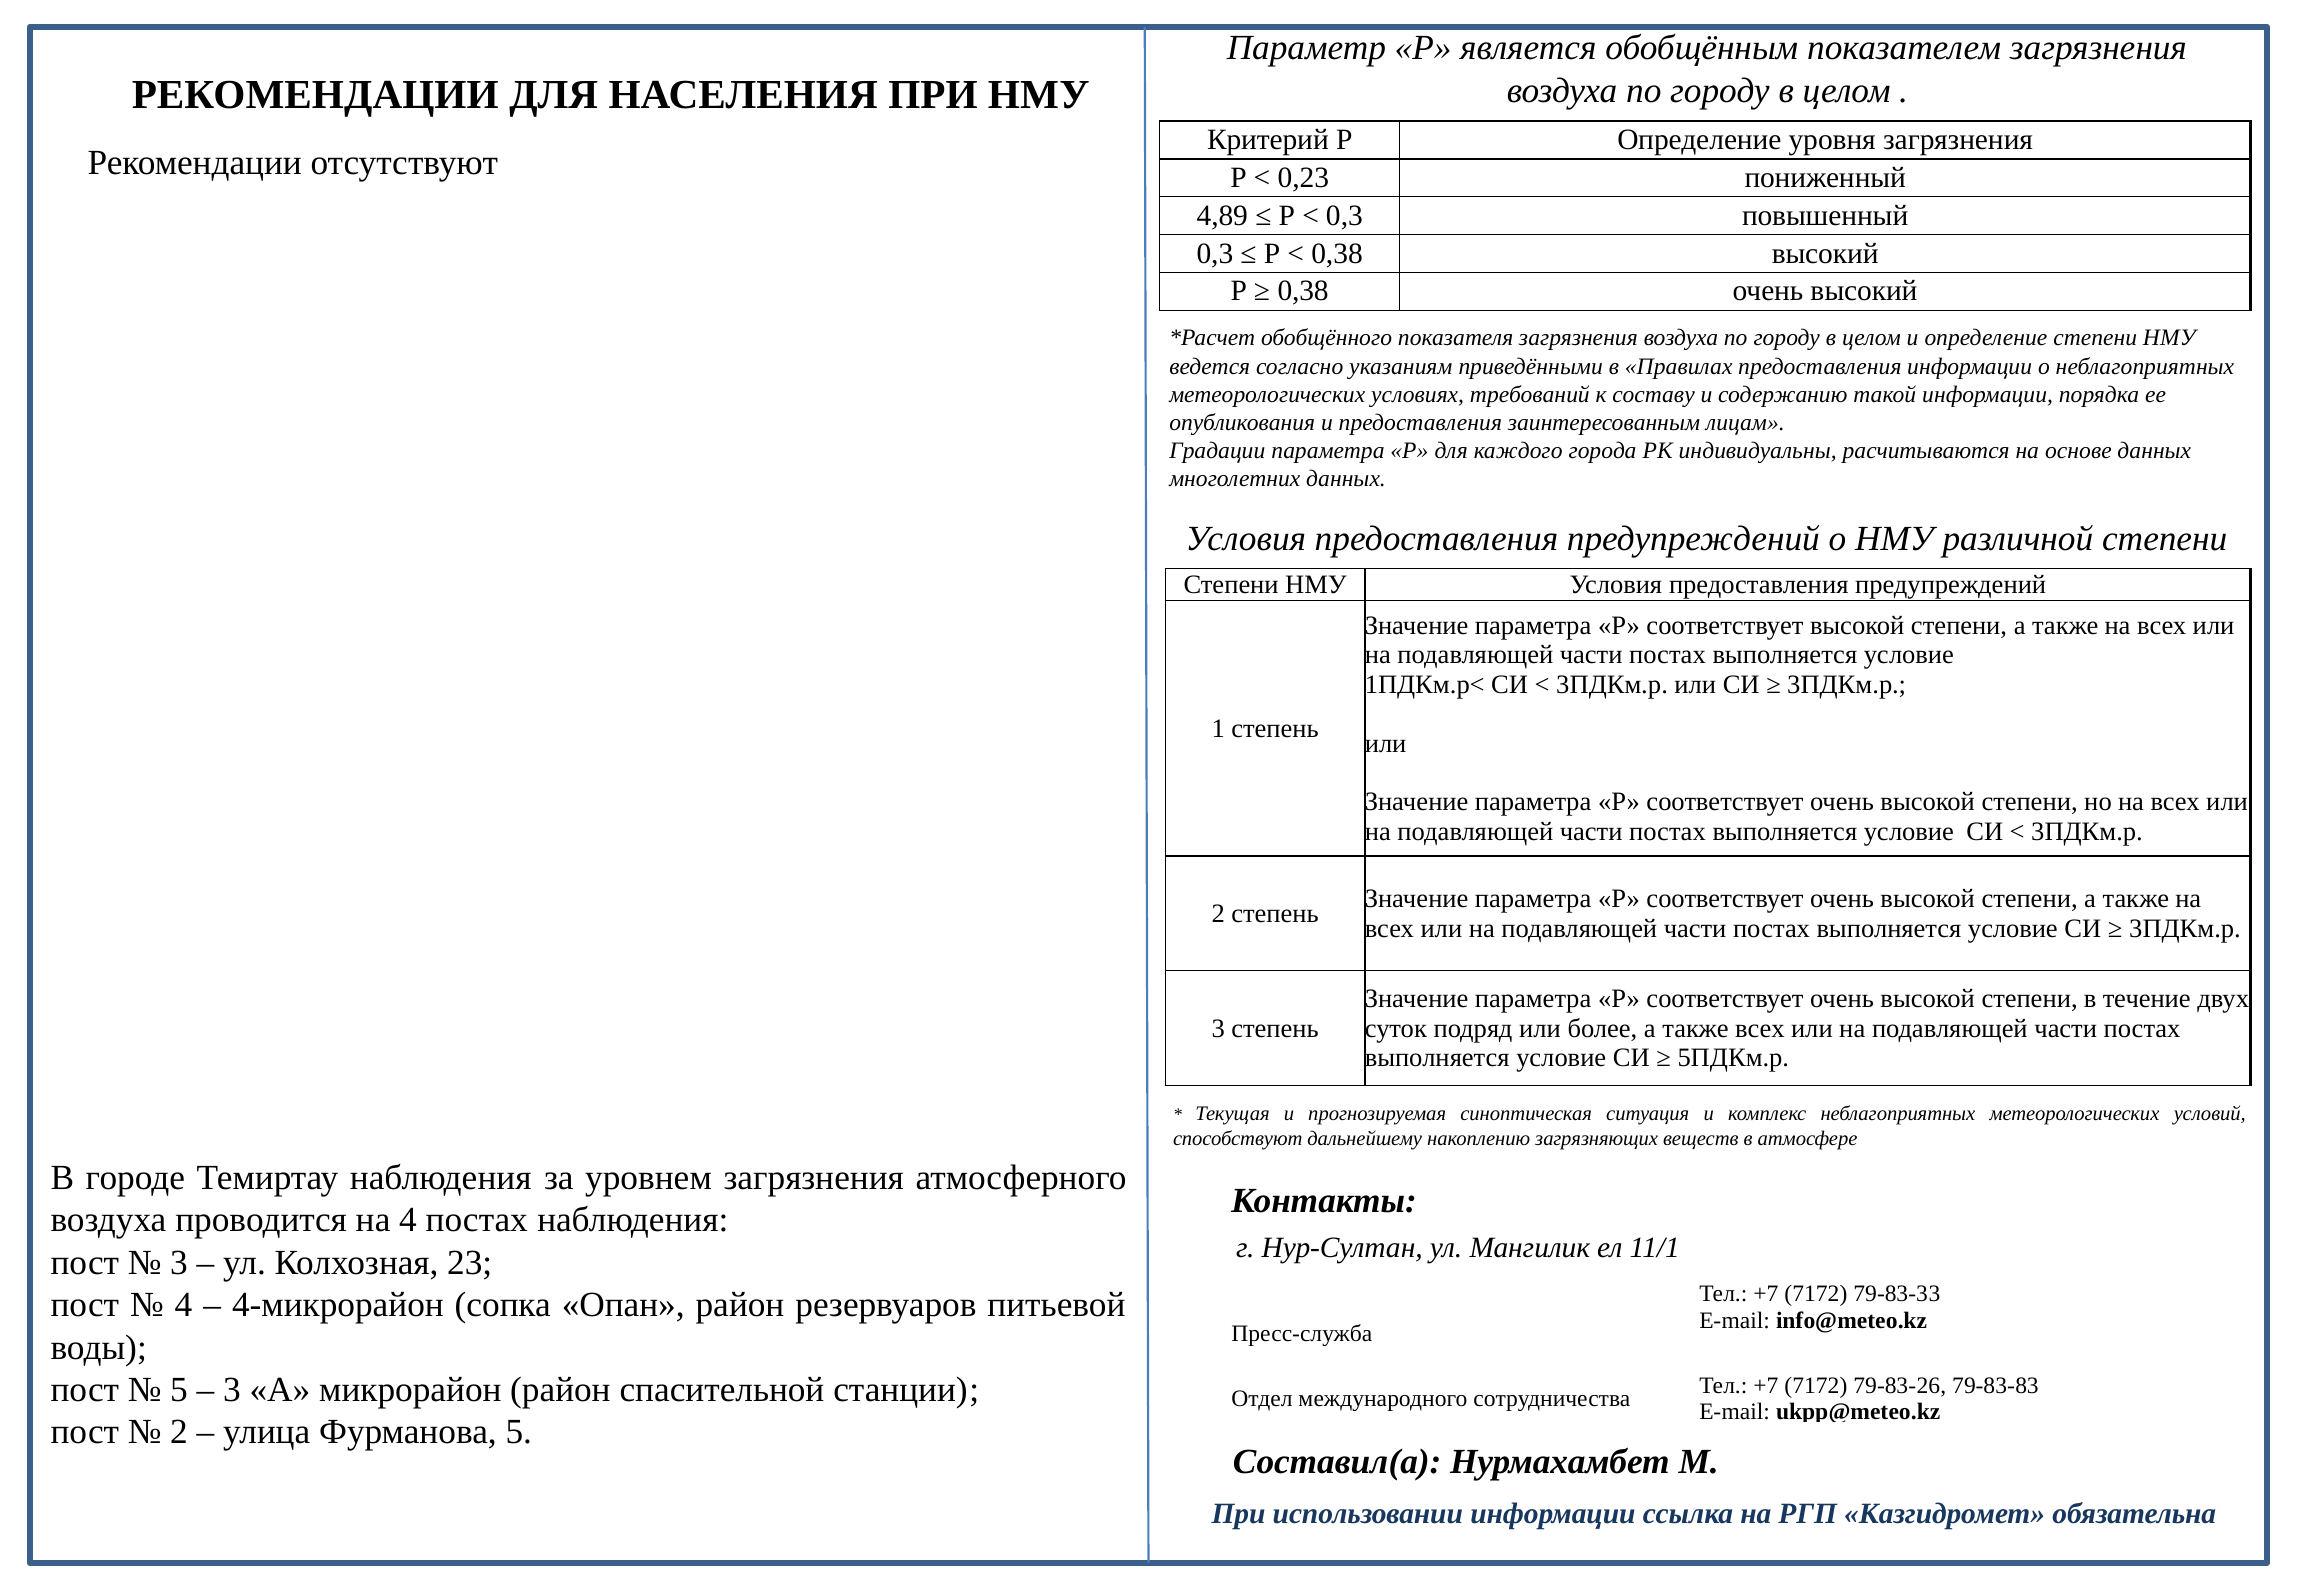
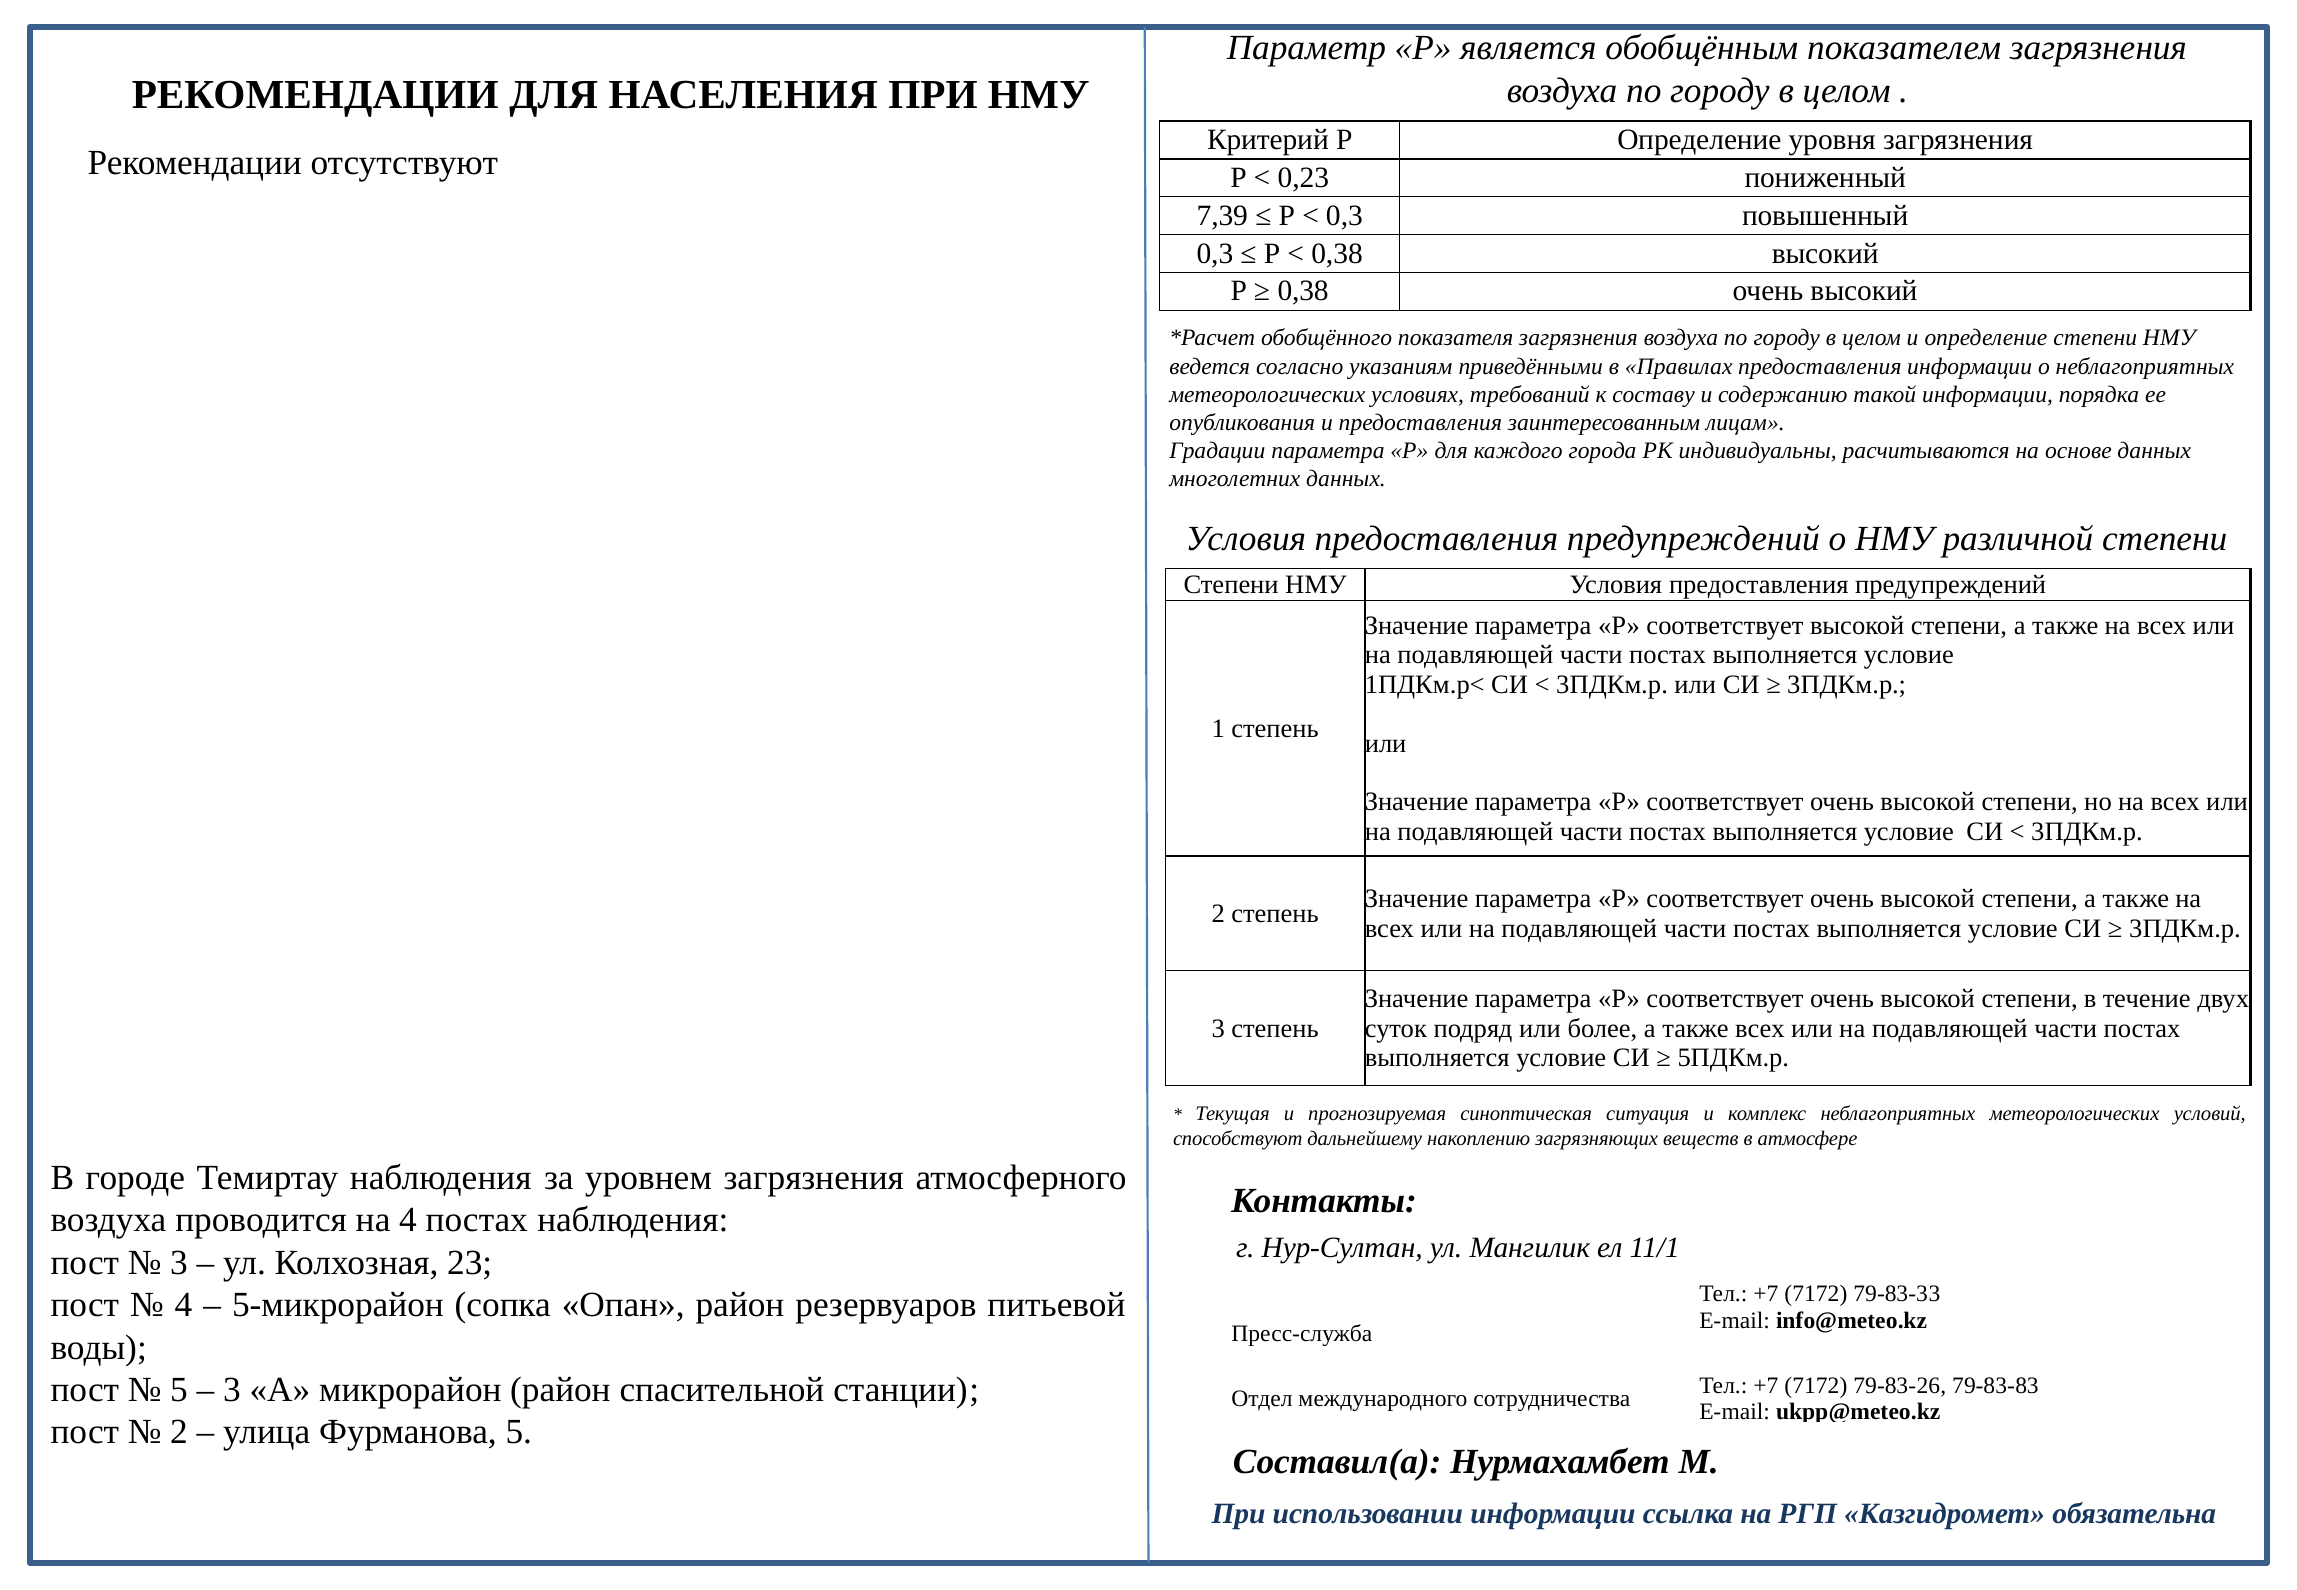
4,89: 4,89 -> 7,39 (1222, 215)
4-микрорайон: 4-микрорайон -> 5-микрорайон (338, 1305)
